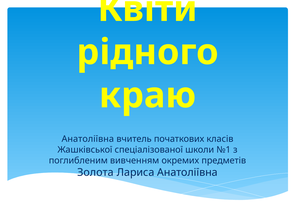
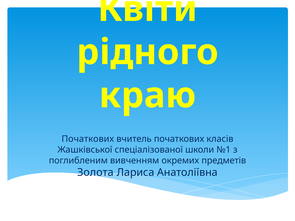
Анатоліївна: Анатоліївна -> Початкових (88, 139)
